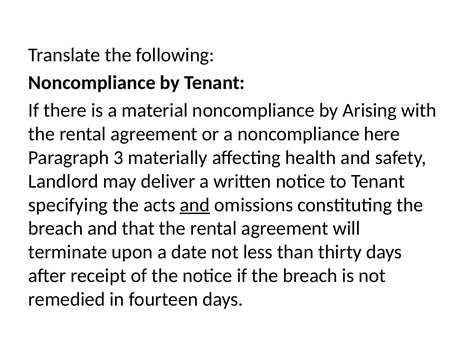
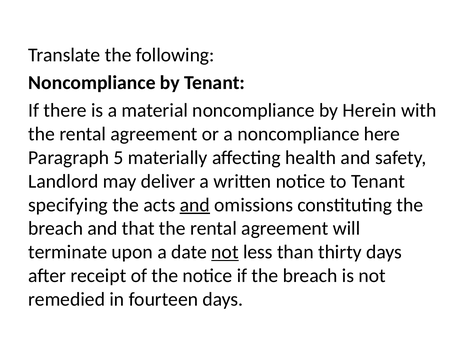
Arising: Arising -> Herein (370, 110)
3: 3 -> 5 (118, 158)
not underline: none -> present (225, 252)
